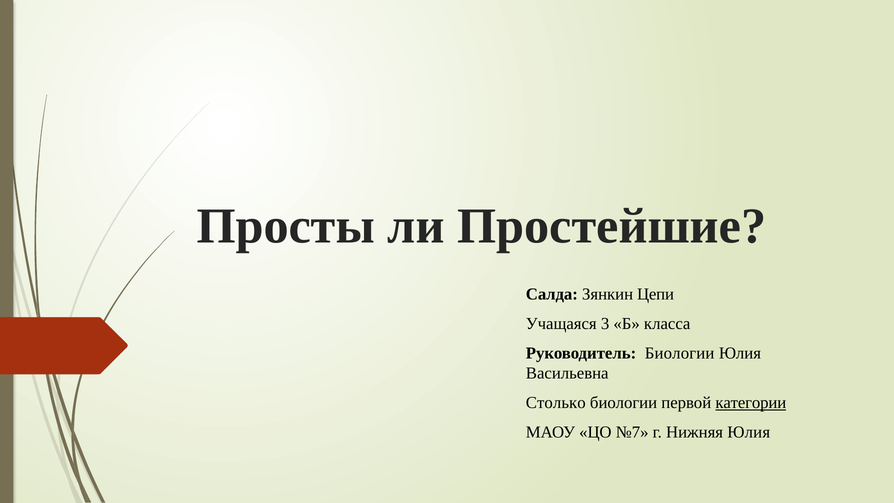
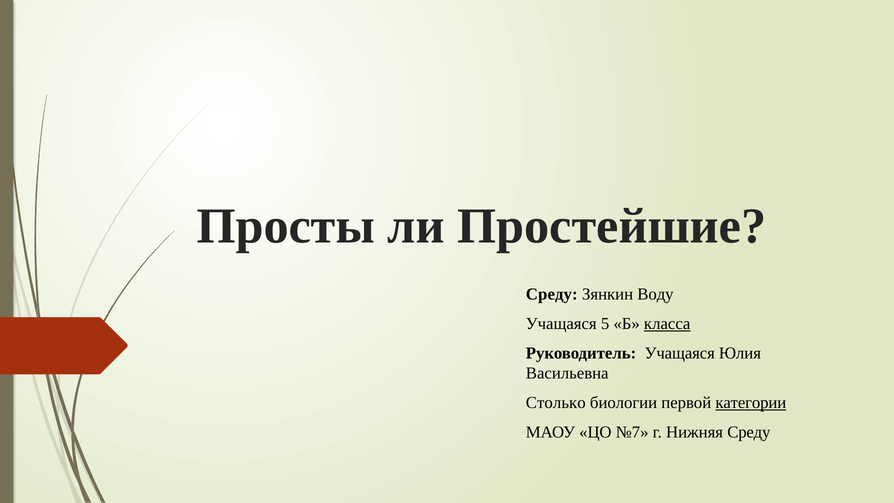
Салда: Салда -> Среду (552, 294)
Цепи: Цепи -> Воду (655, 294)
3: 3 -> 5 (605, 324)
класса underline: none -> present (667, 324)
Руководитель Биологии: Биологии -> Учащаяся (680, 353)
Нижняя Юлия: Юлия -> Среду (749, 432)
